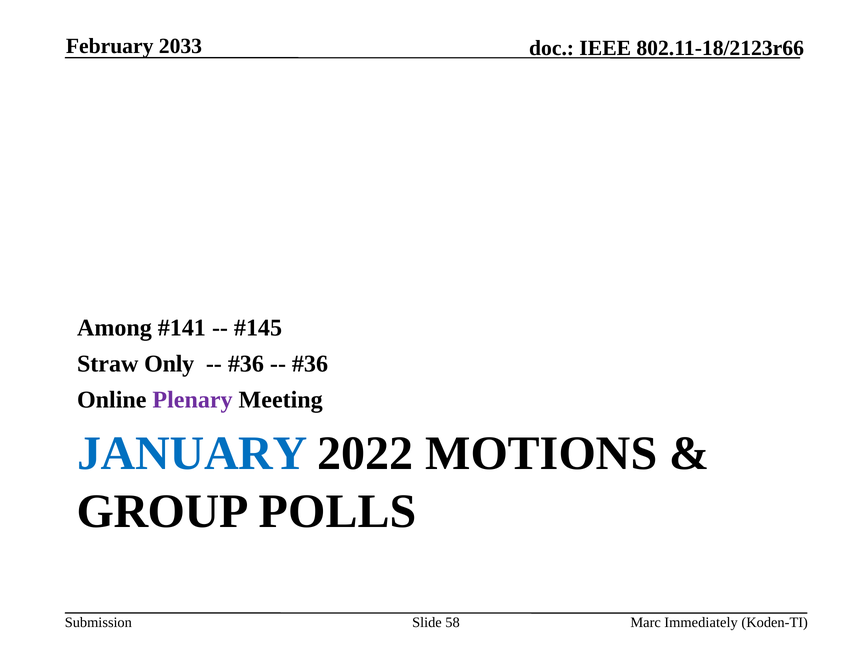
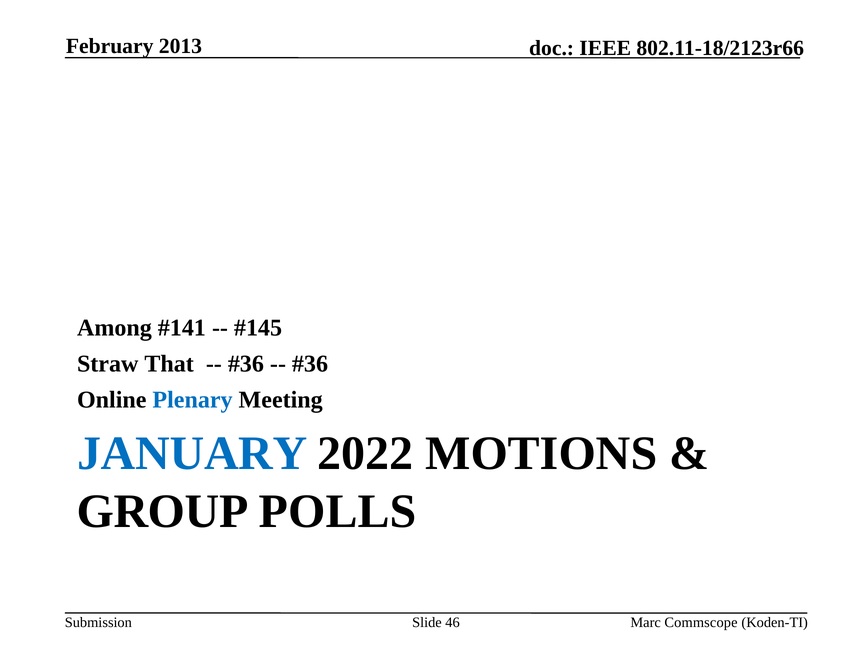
2033: 2033 -> 2013 (180, 46)
Only: Only -> That (169, 364)
Plenary colour: purple -> blue (193, 400)
58: 58 -> 46 (453, 622)
Immediately: Immediately -> Commscope (701, 622)
